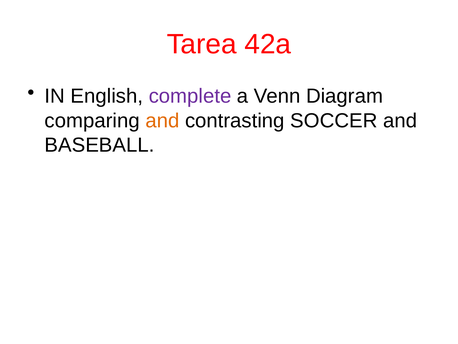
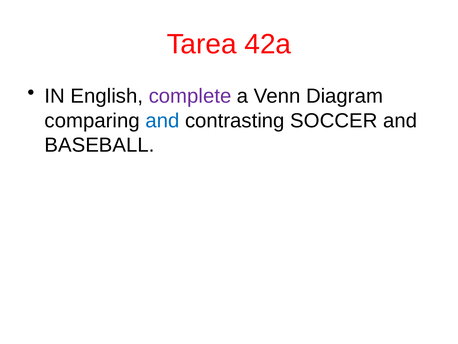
and colour: orange -> blue (162, 121)
